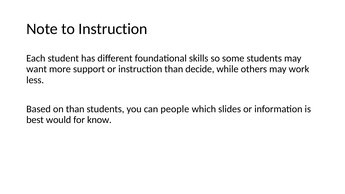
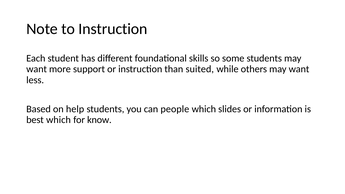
decide: decide -> suited (200, 69)
others may work: work -> want (299, 69)
on than: than -> help (75, 109)
best would: would -> which (58, 120)
